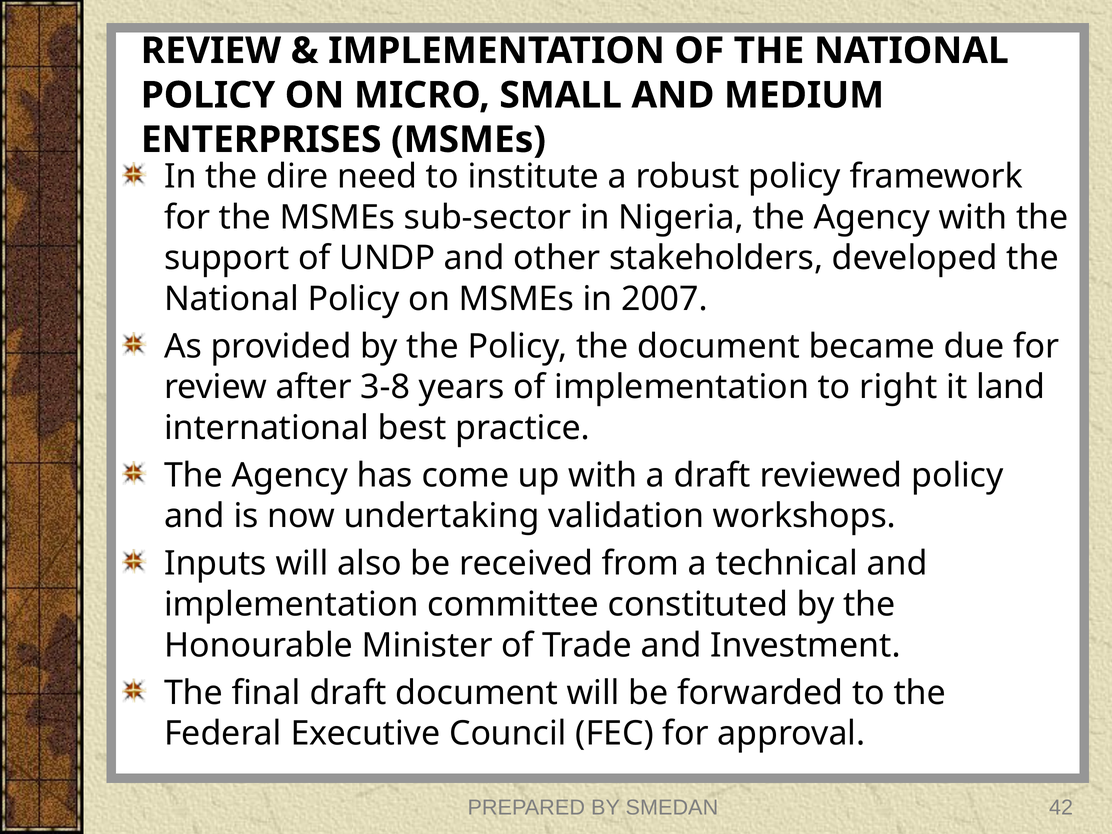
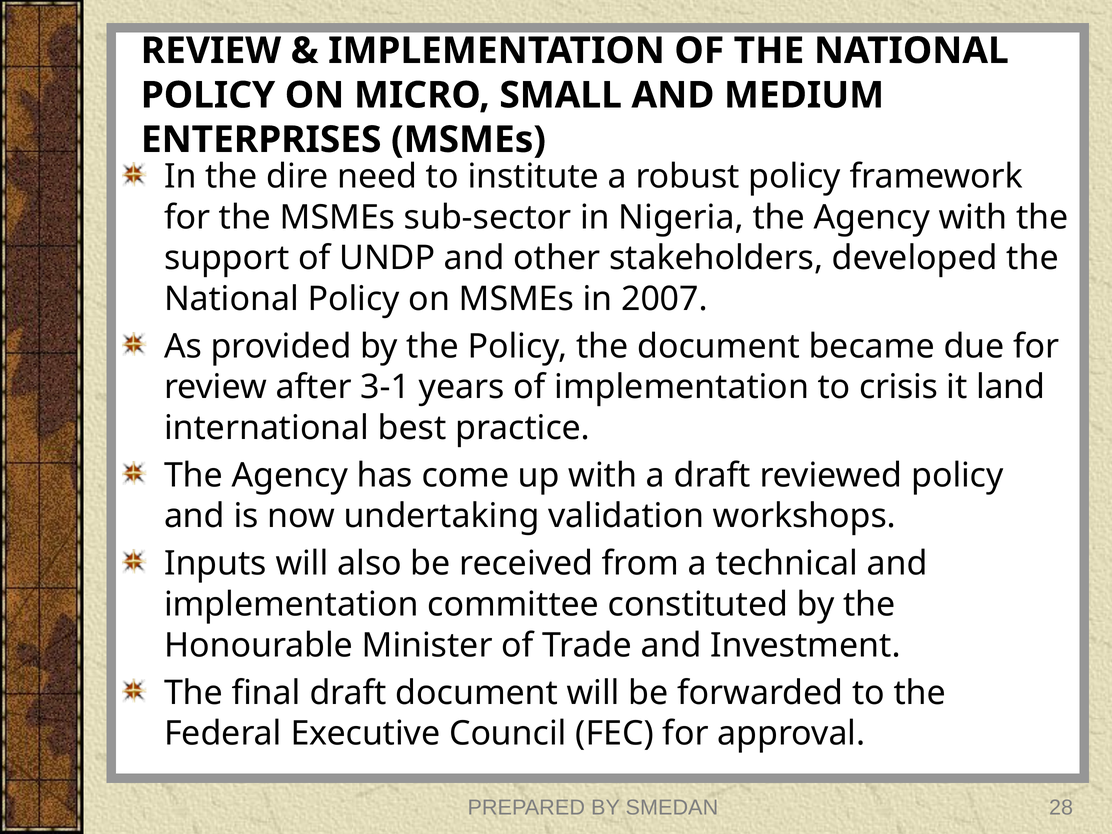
3-8: 3-8 -> 3-1 (385, 387)
right: right -> crisis (899, 387)
42: 42 -> 28 (1061, 808)
